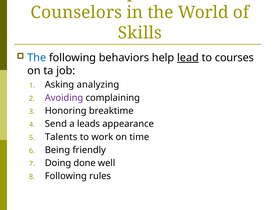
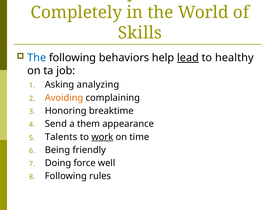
Counselors: Counselors -> Completely (76, 12)
courses: courses -> healthy (234, 58)
Avoiding colour: purple -> orange (64, 98)
leads: leads -> them (88, 124)
work underline: none -> present (102, 137)
done: done -> force (85, 163)
